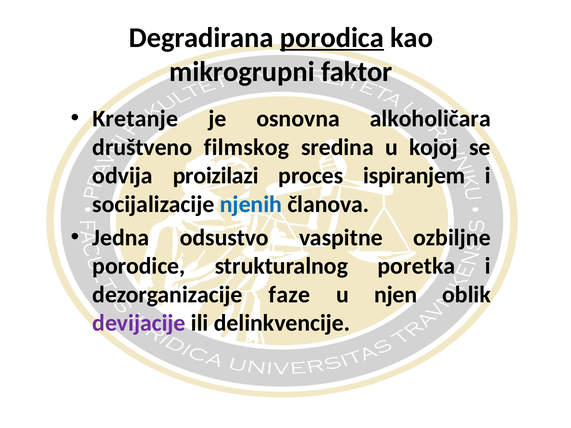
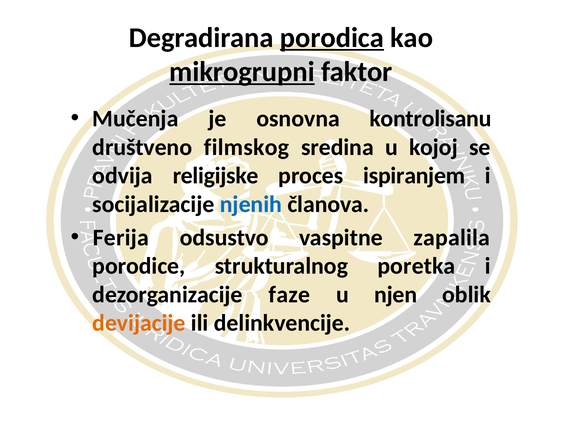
mikrogrupni underline: none -> present (242, 72)
Kretanje: Kretanje -> Mučenja (135, 119)
alkoholičara: alkoholičara -> kontrolisanu (430, 119)
proizilazi: proizilazi -> religijske (216, 176)
Jedna: Jedna -> Ferija (121, 238)
ozbiljne: ozbiljne -> zapalila (452, 238)
devijacije colour: purple -> orange (139, 323)
